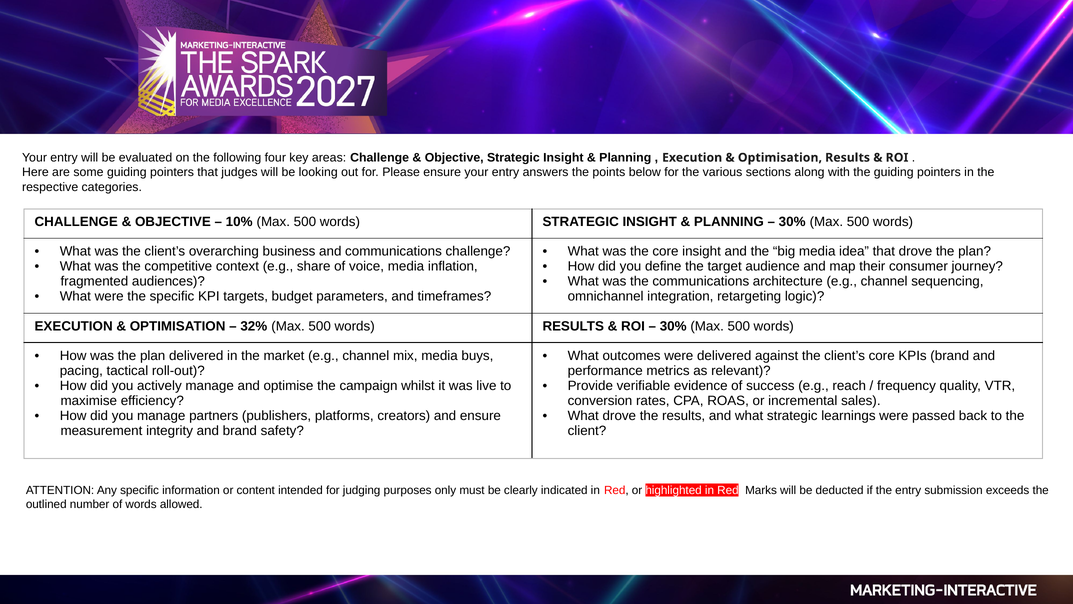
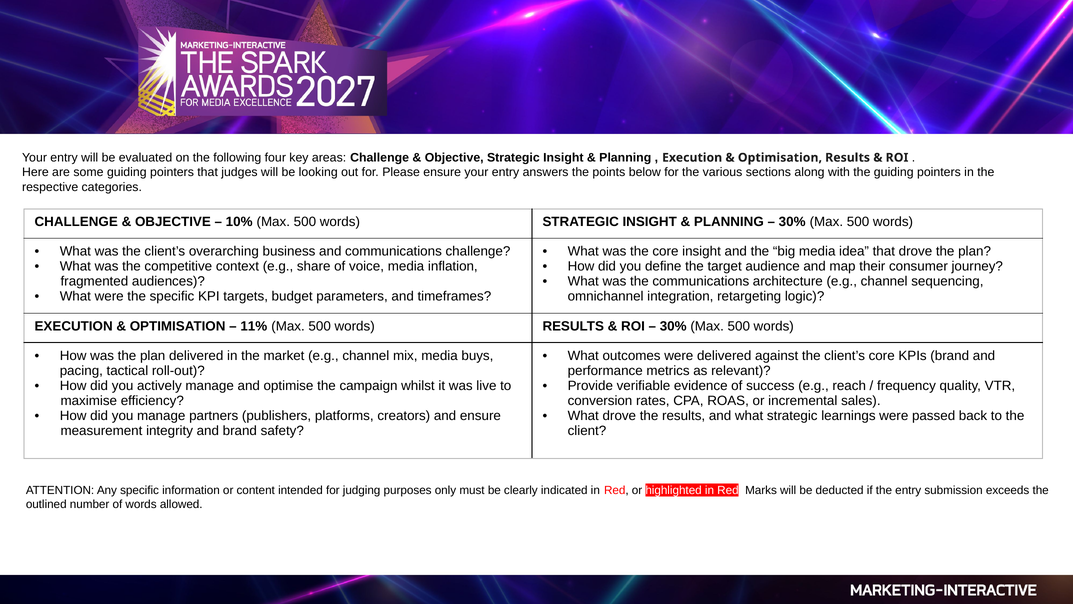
32%: 32% -> 11% (254, 326)
